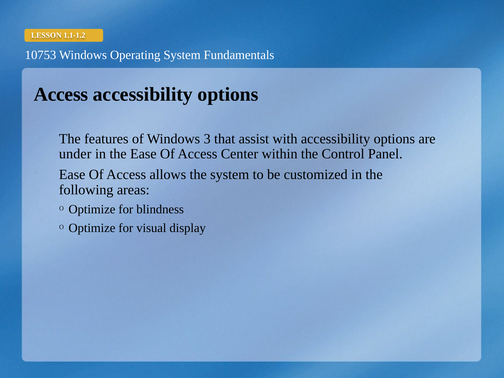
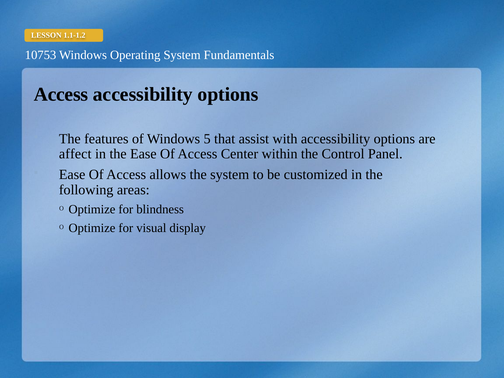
3: 3 -> 5 (207, 139)
under: under -> affect (75, 154)
